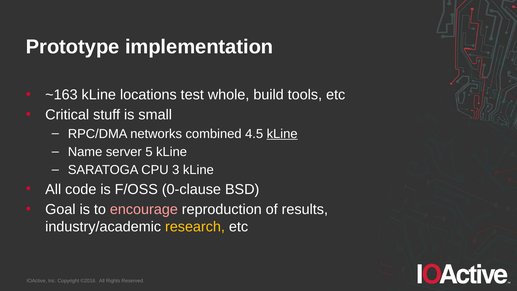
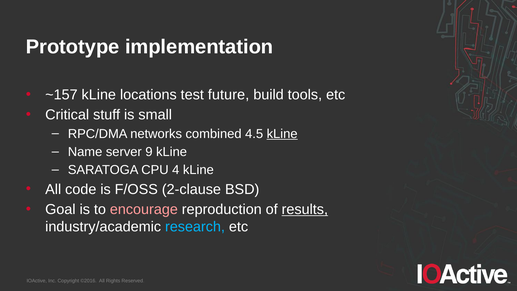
~163: ~163 -> ~157 (61, 95)
whole: whole -> future (229, 95)
5: 5 -> 9 (149, 152)
3: 3 -> 4 (176, 170)
0-clause: 0-clause -> 2-clause (191, 189)
results underline: none -> present (305, 209)
research colour: yellow -> light blue (195, 227)
